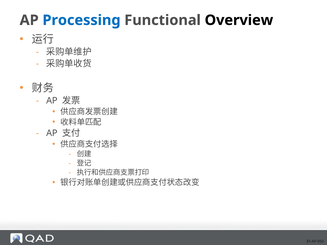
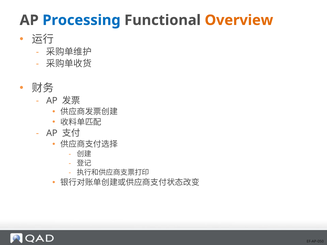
Overview colour: black -> orange (239, 20)
